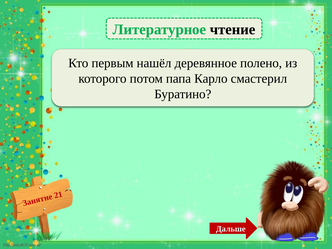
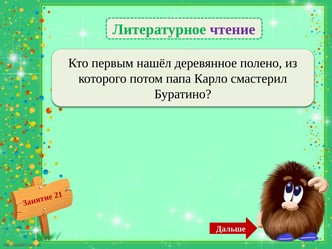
чтение colour: black -> purple (233, 30)
